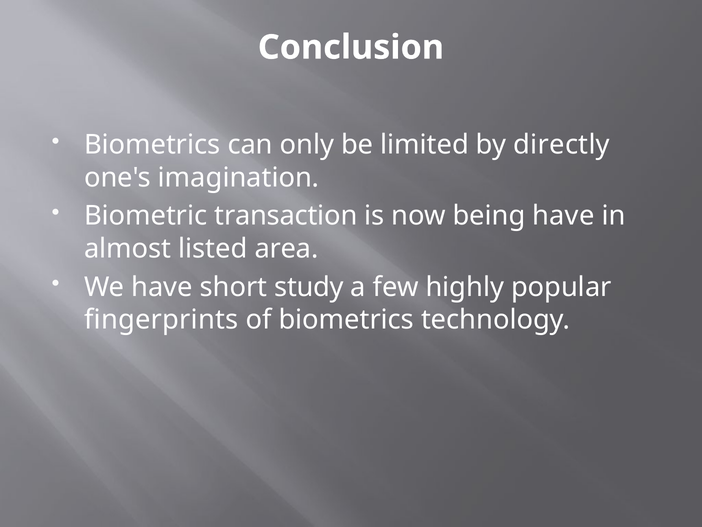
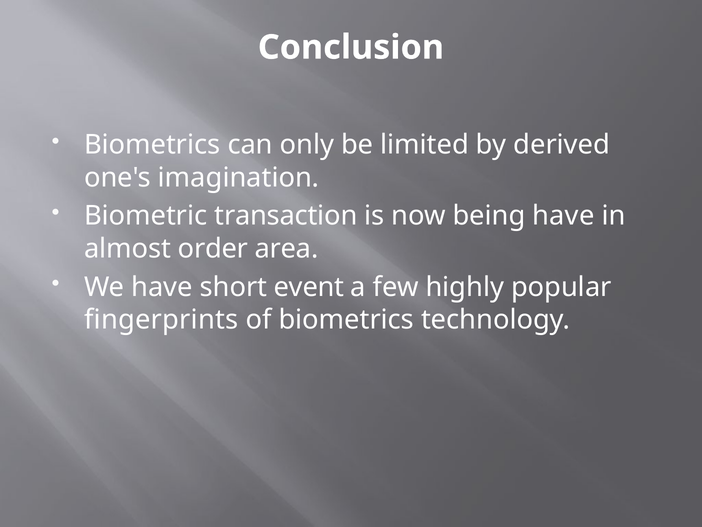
directly: directly -> derived (562, 145)
listed: listed -> order (213, 248)
study: study -> event (309, 287)
